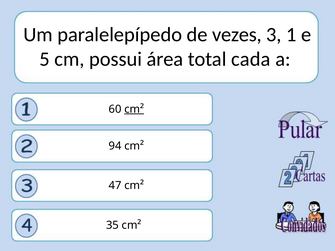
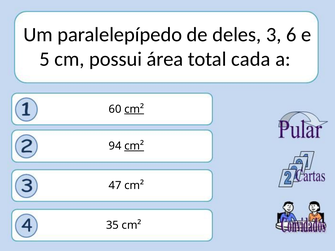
vezes: vezes -> deles (237, 35)
1: 1 -> 6 (291, 35)
cm² underline: none -> present (134, 146)
